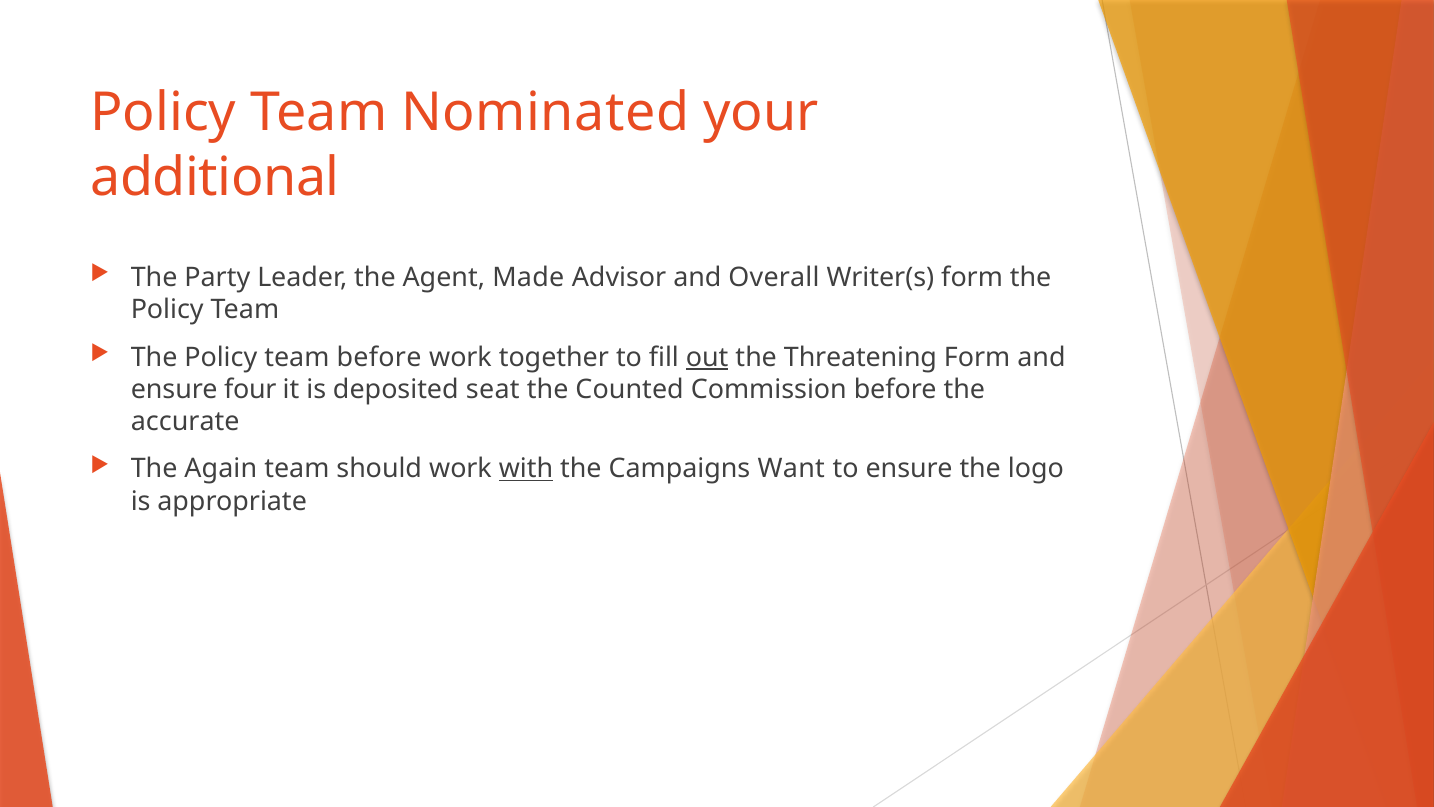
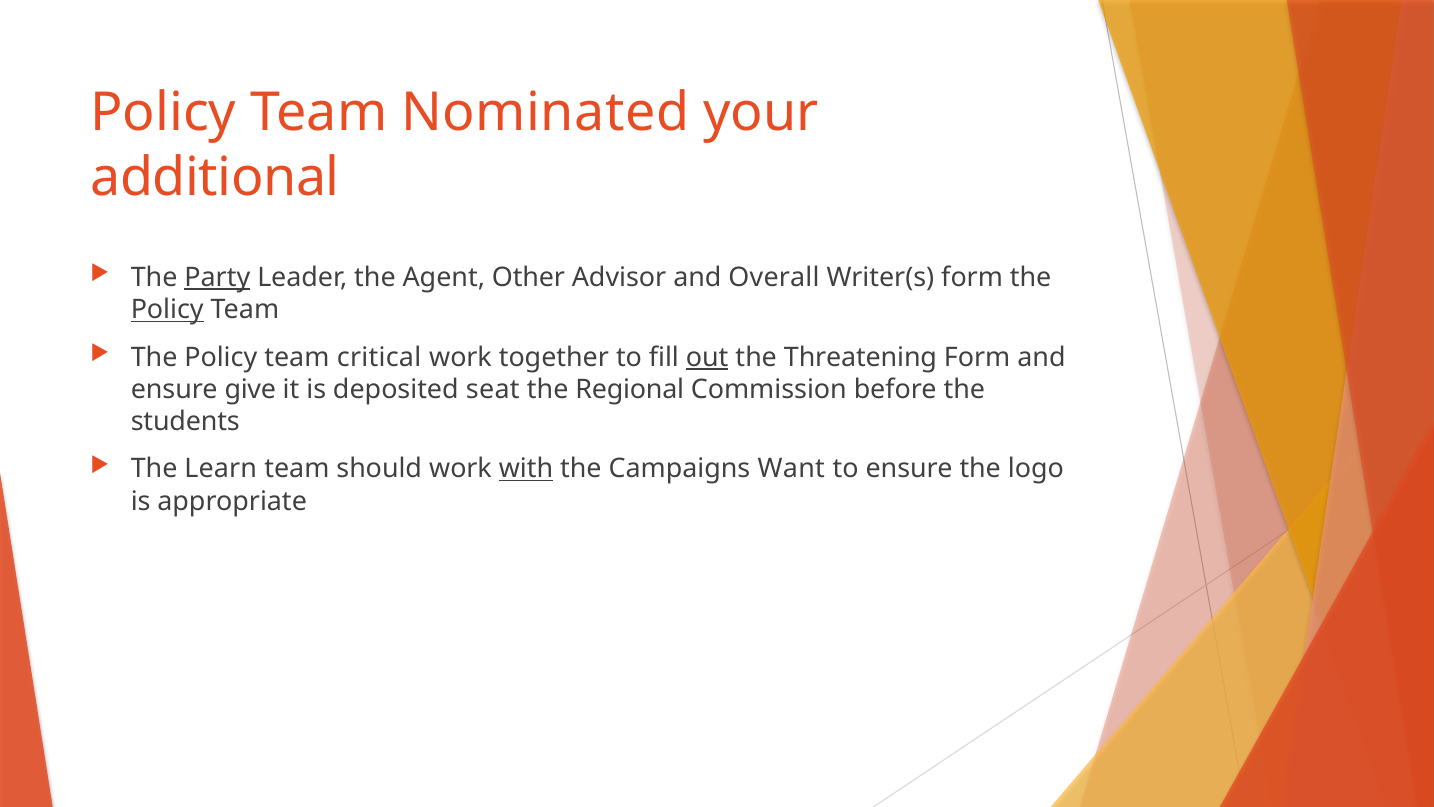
Party underline: none -> present (217, 278)
Made: Made -> Other (528, 278)
Policy underline: none -> present (167, 310)
team before: before -> critical (379, 357)
four: four -> give (250, 389)
Counted: Counted -> Regional (630, 389)
accurate: accurate -> students (185, 422)
Again: Again -> Learn (221, 469)
